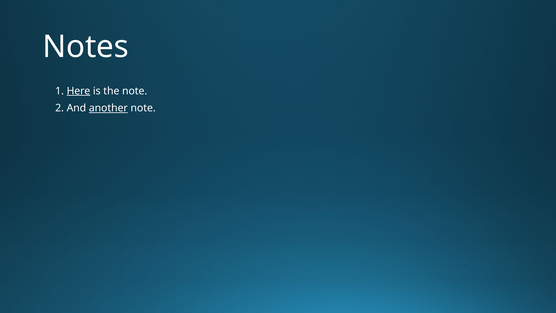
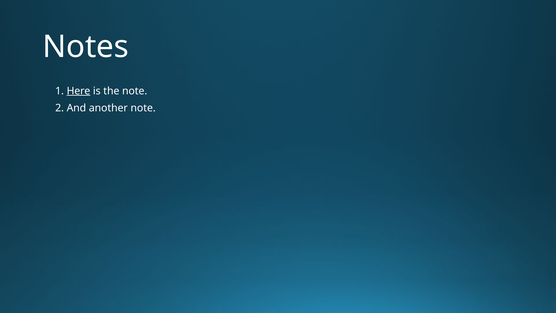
another underline: present -> none (108, 108)
